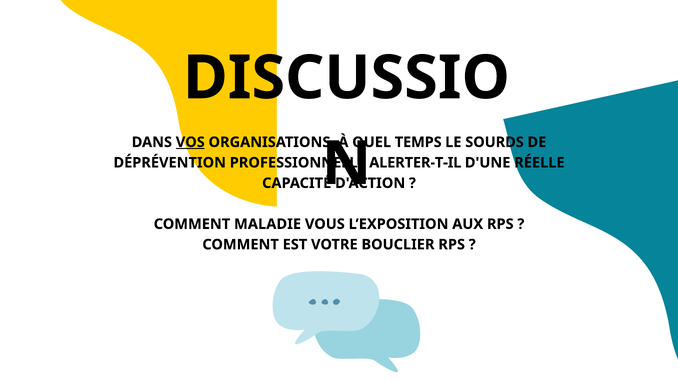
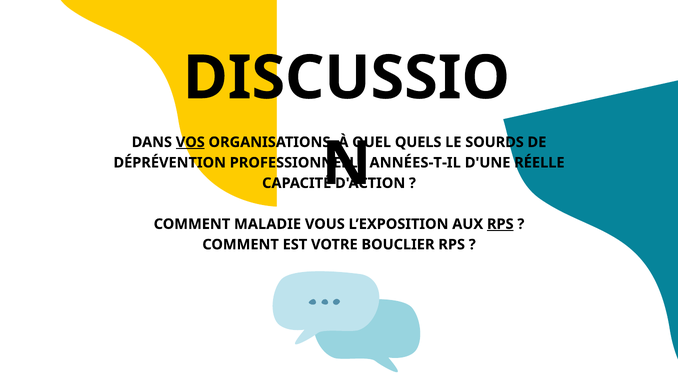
TEMPS: TEMPS -> QUELS (418, 142)
ALERTER-T-IL: ALERTER-T-IL -> ANNÉES-T-IL (415, 162)
RPS underline: none -> present (500, 224)
